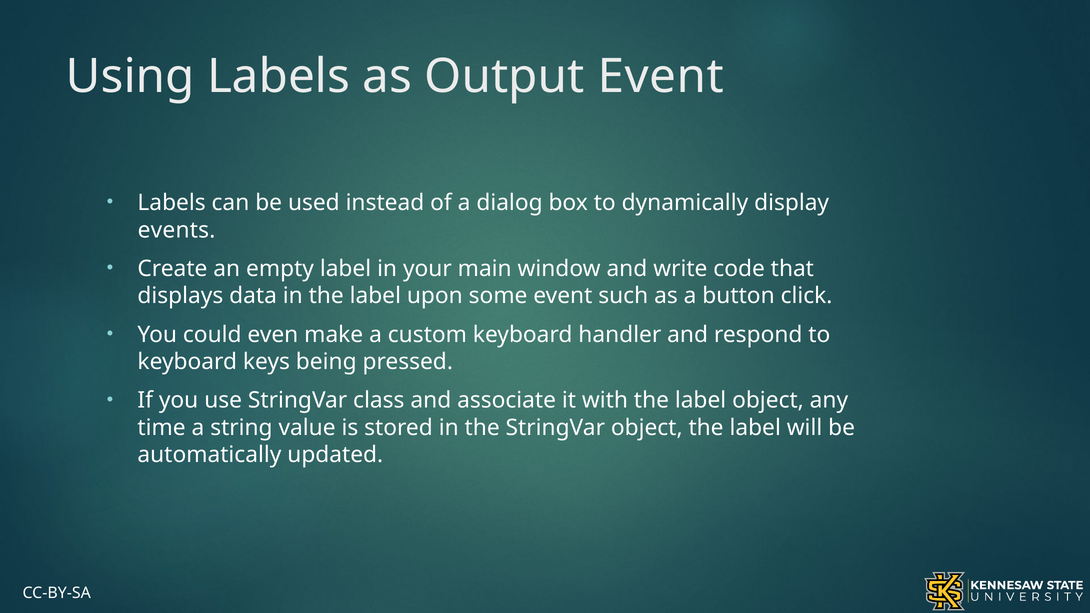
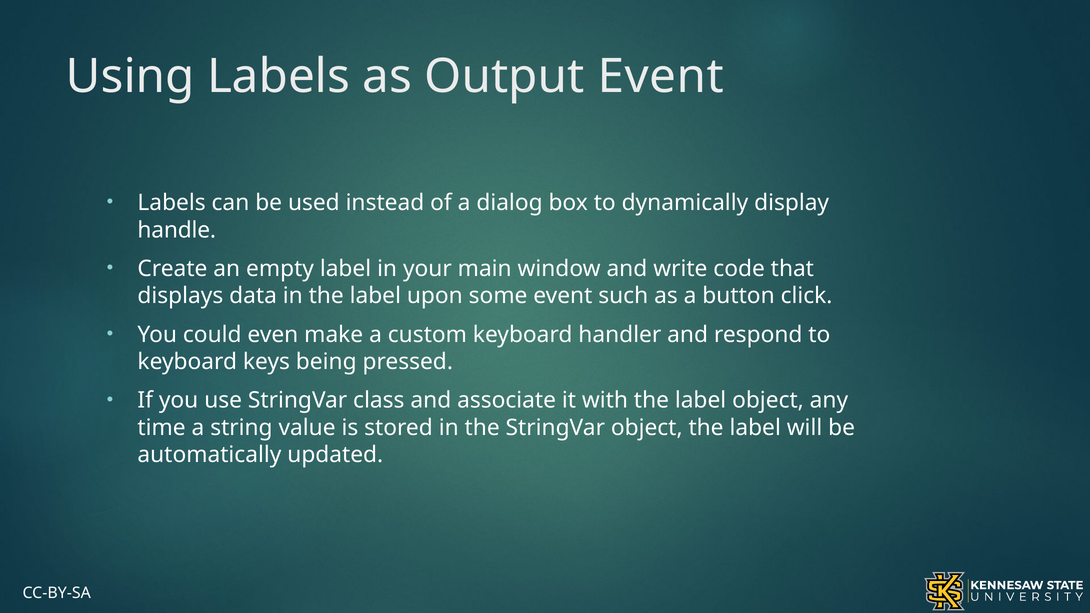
events: events -> handle (177, 230)
